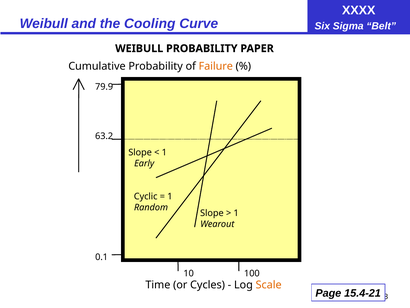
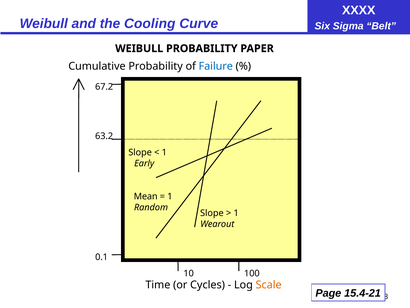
Failure colour: orange -> blue (216, 66)
79.9: 79.9 -> 67.2 (104, 87)
Cyclic: Cyclic -> Mean (146, 196)
